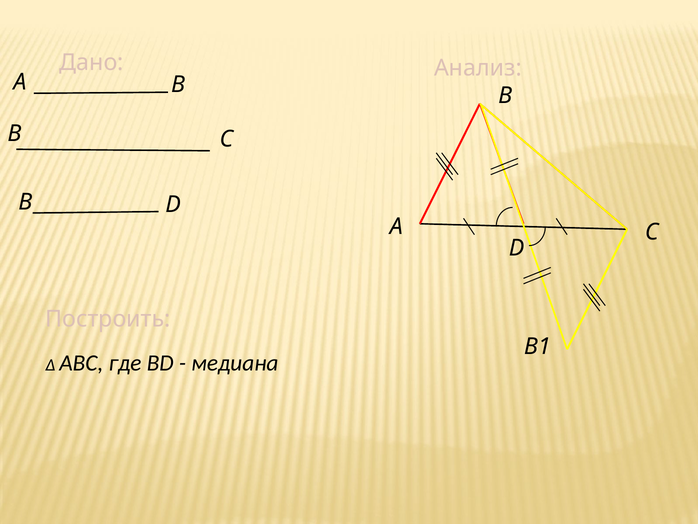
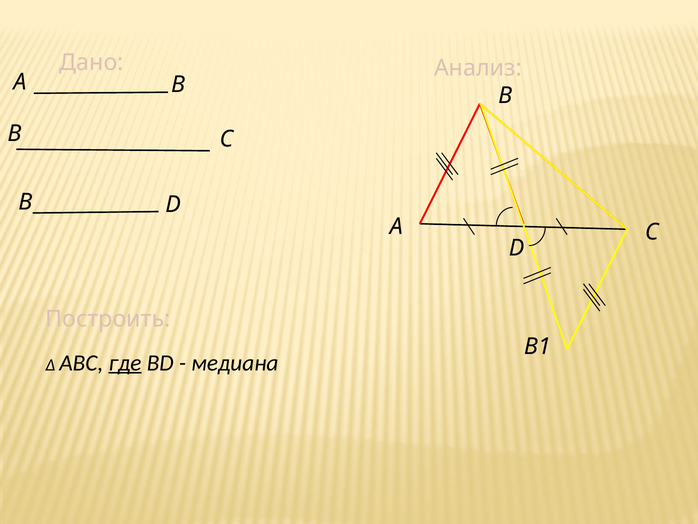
где underline: none -> present (125, 363)
